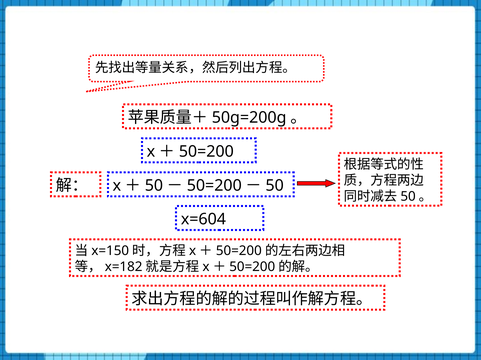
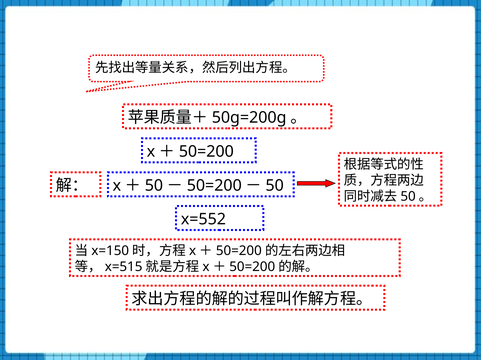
x=604: x=604 -> x=552 (203, 220)
x=182: x=182 -> x=515 (124, 267)
